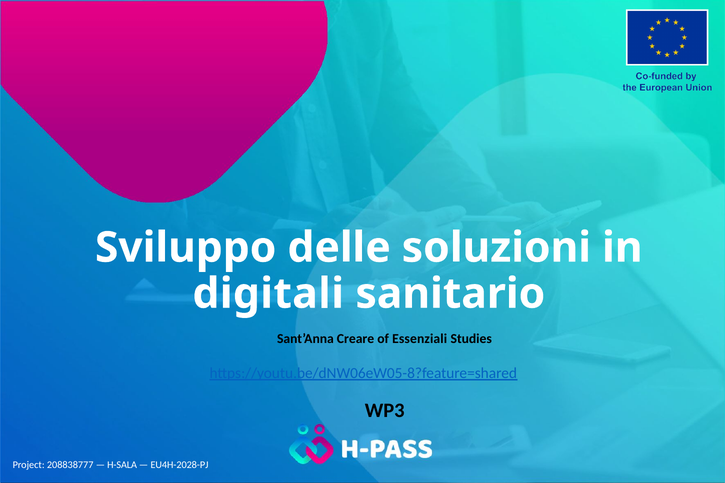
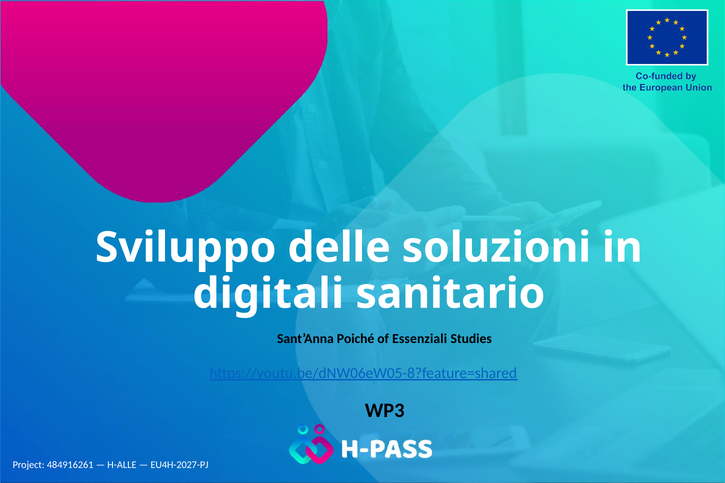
Creare: Creare -> Poiché (356, 339)
208838777: 208838777 -> 484916261 (70, 465)
H-SALA: H-SALA -> H-ALLE (122, 465)
EU4H-2028-PJ: EU4H-2028-PJ -> EU4H-2027-PJ (179, 465)
